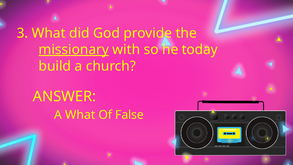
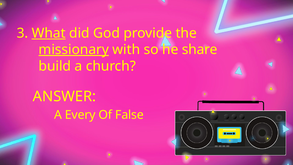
What underline: none -> present (49, 33)
today: today -> share (200, 50)
A What: What -> Every (80, 115)
